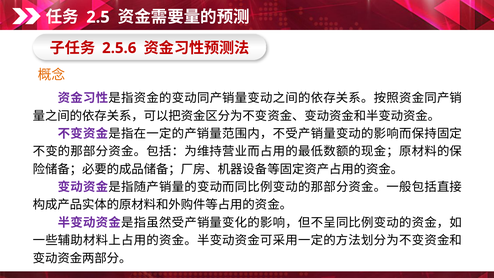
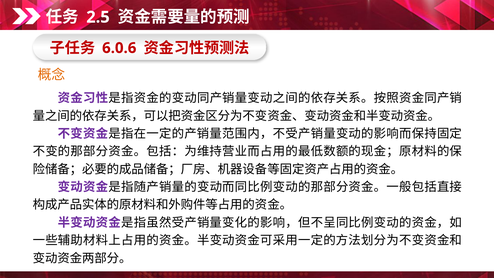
2.5.6: 2.5.6 -> 6.0.6 (119, 48)
